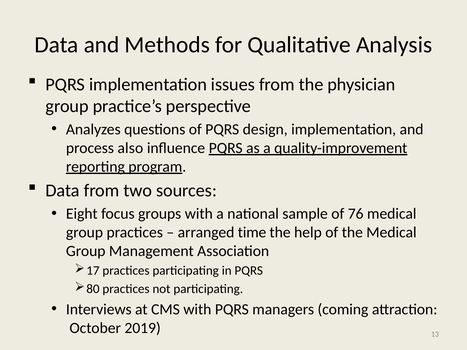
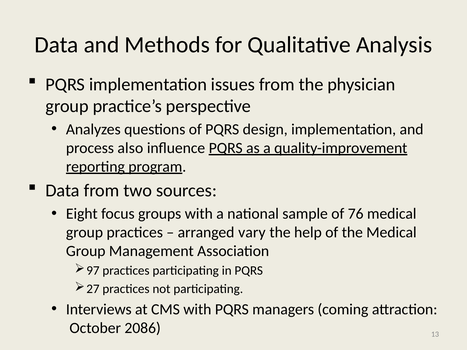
time: time -> vary (252, 233)
17: 17 -> 97 (93, 271)
80: 80 -> 27 (93, 289)
2019: 2019 -> 2086 (143, 328)
